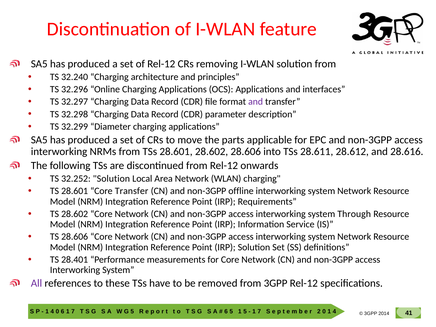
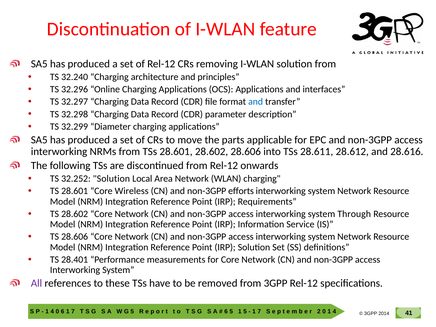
and colour: purple -> blue (256, 102)
Core Transfer: Transfer -> Wireless (132, 191)
offline: offline -> efforts (241, 191)
